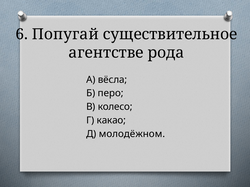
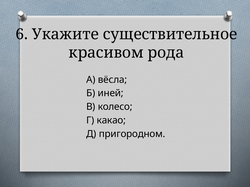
Попугай: Попугай -> Укажите (65, 34)
агентстве: агентстве -> красивом (106, 53)
перо: перо -> иней (111, 93)
молодёжном: молодёжном -> пригородном (132, 134)
